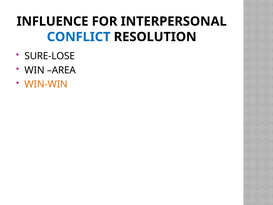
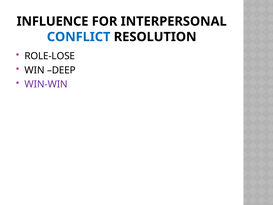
SURE-LOSE: SURE-LOSE -> ROLE-LOSE (50, 56)
AREA: AREA -> DEEP (61, 70)
WIN-WIN colour: orange -> purple (46, 84)
